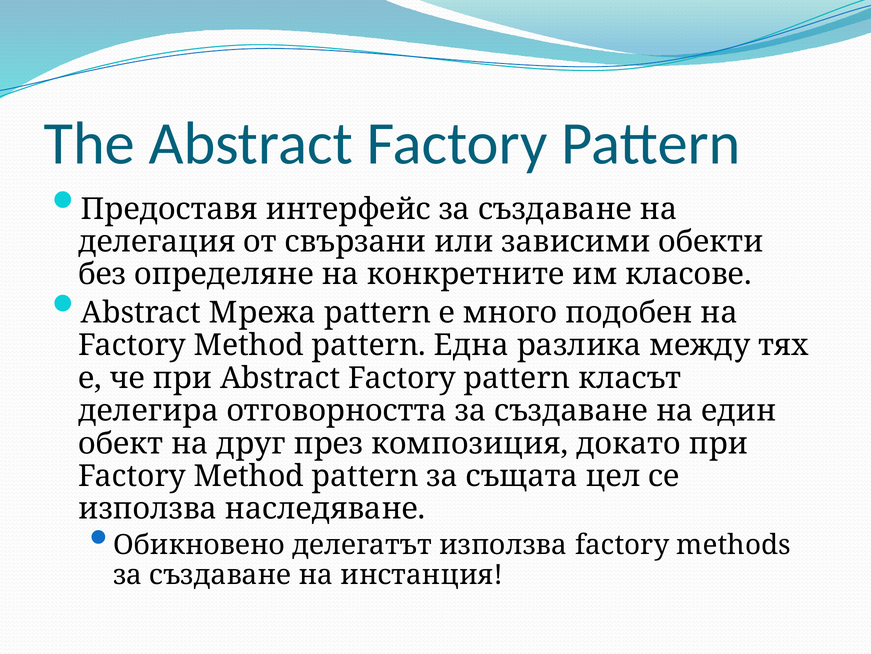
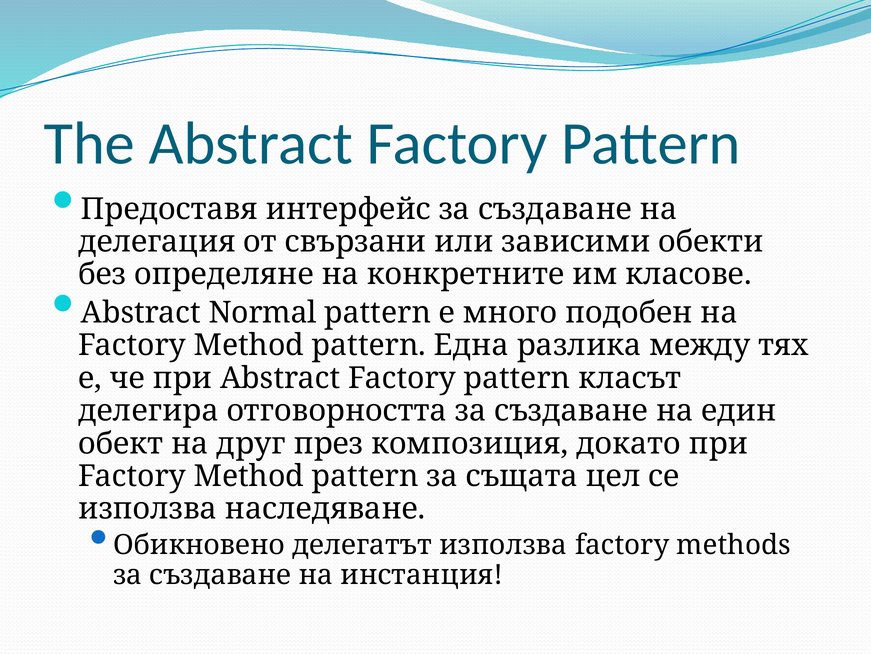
Мрежа: Мрежа -> Normal (263, 312)
